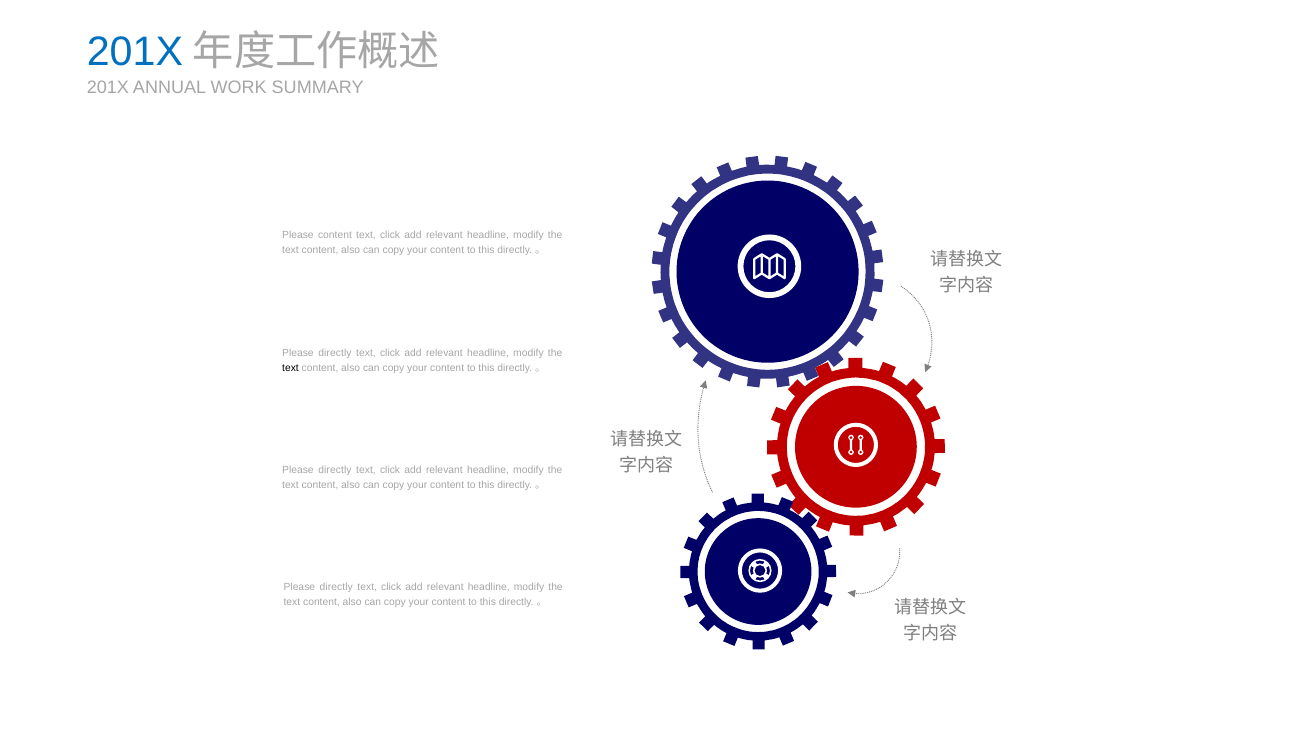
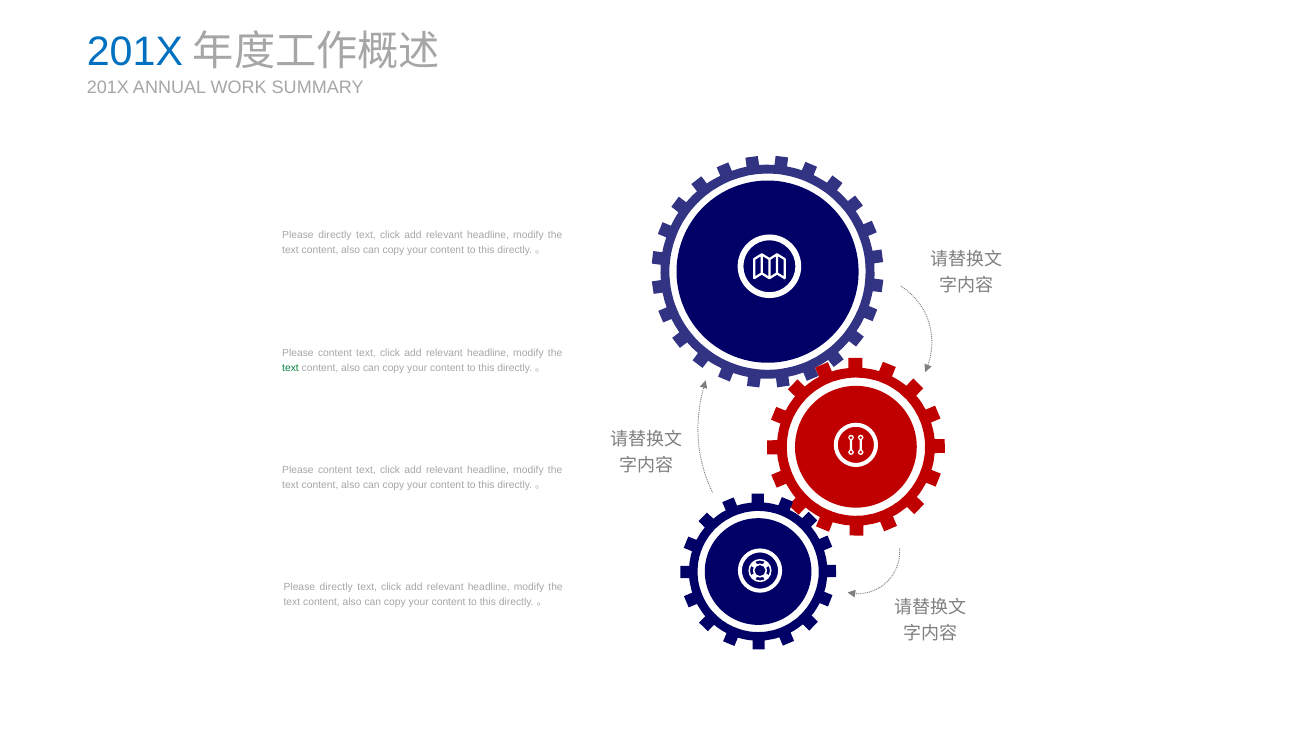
content: content -> directly (335, 235)
directly: directly -> content (335, 353)
text colour: black -> green (291, 368)
directly: directly -> content (335, 470)
